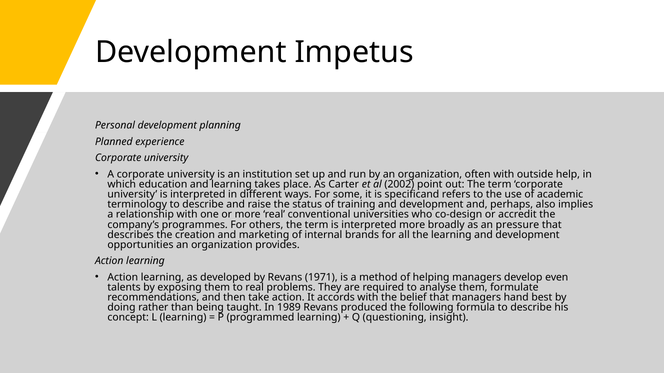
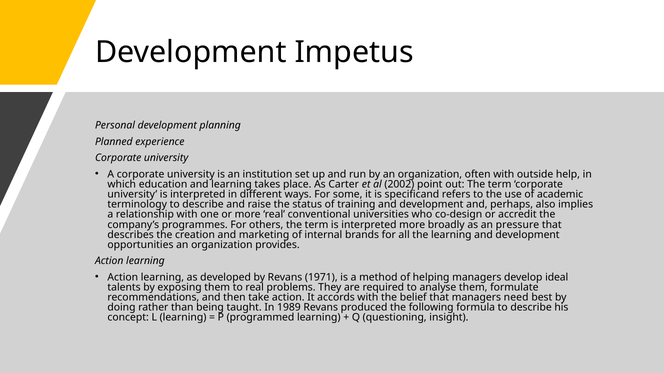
even: even -> ideal (557, 278)
hand: hand -> need (516, 298)
